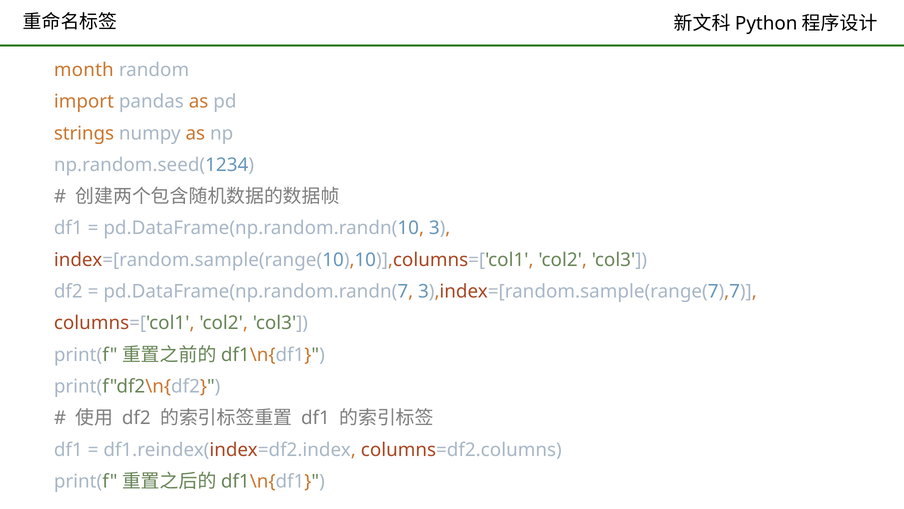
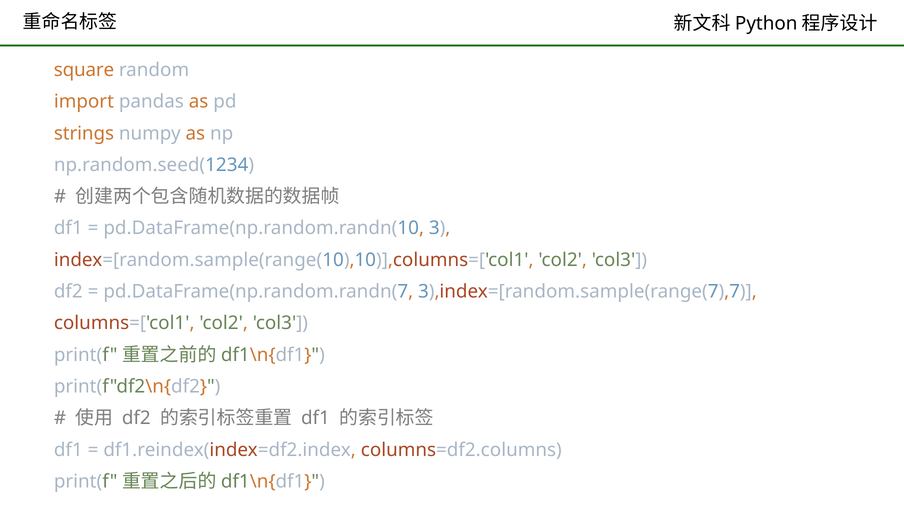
month: month -> square (84, 70)
